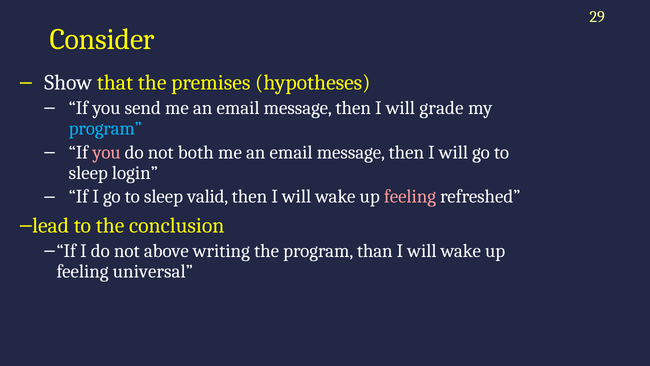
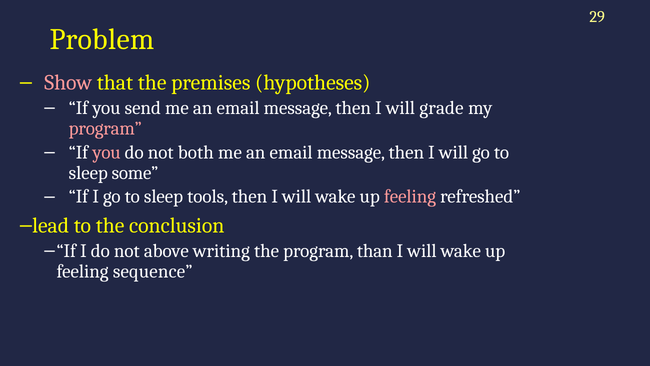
Consider: Consider -> Problem (102, 39)
Show colour: white -> pink (68, 82)
program colour: light blue -> pink (105, 128)
login: login -> some (135, 173)
valid: valid -> tools (208, 196)
universal: universal -> sequence (153, 271)
